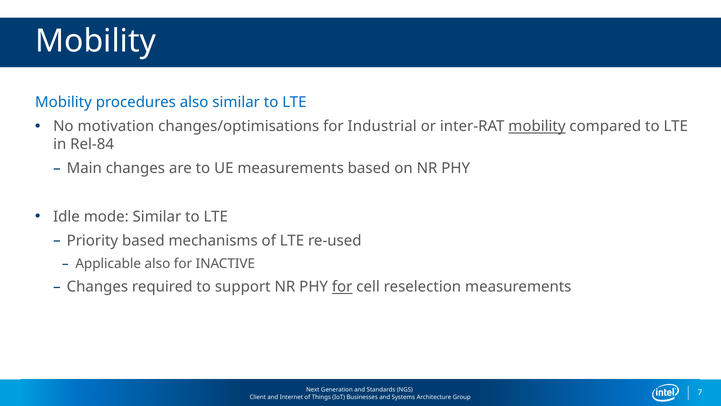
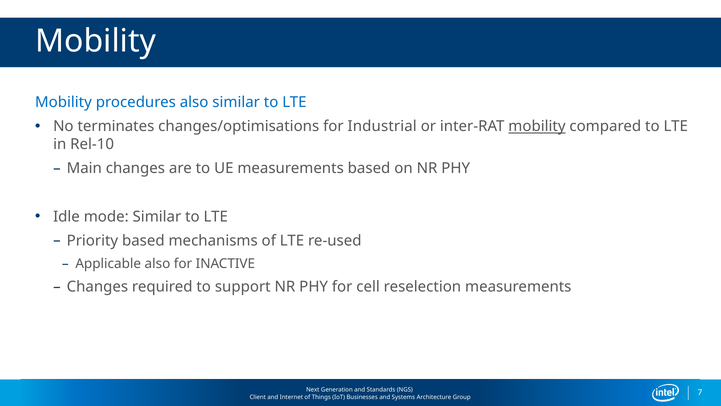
motivation: motivation -> terminates (116, 126)
Rel-84: Rel-84 -> Rel-10 (92, 144)
for underline: present -> none (342, 287)
